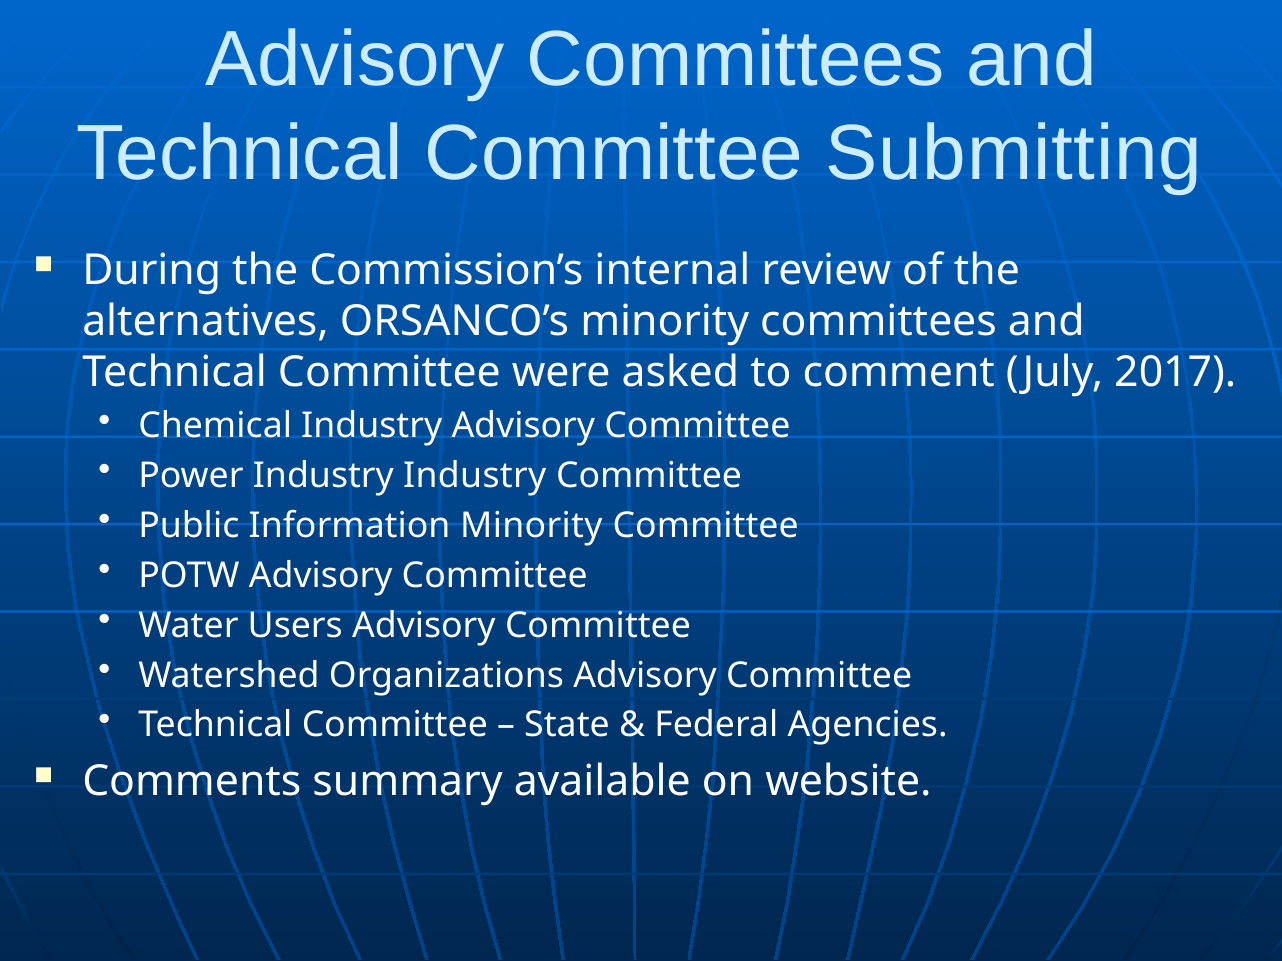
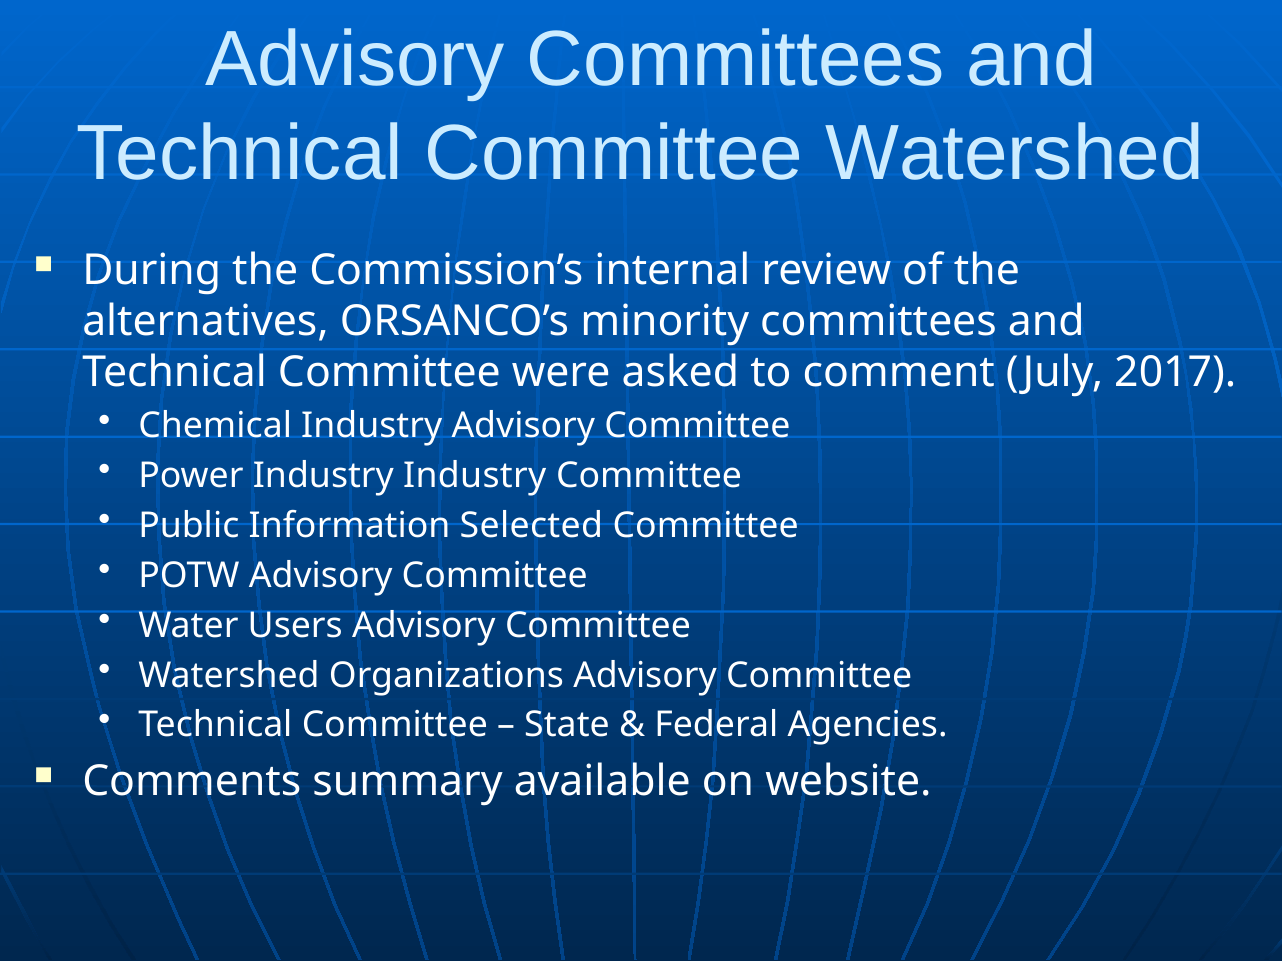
Committee Submitting: Submitting -> Watershed (1014, 154)
Information Minority: Minority -> Selected (531, 526)
